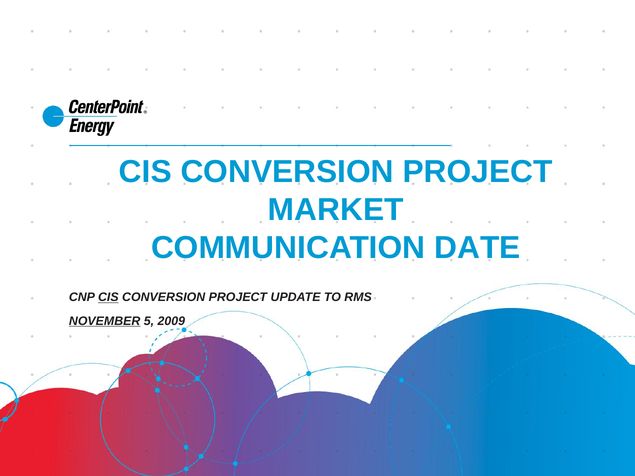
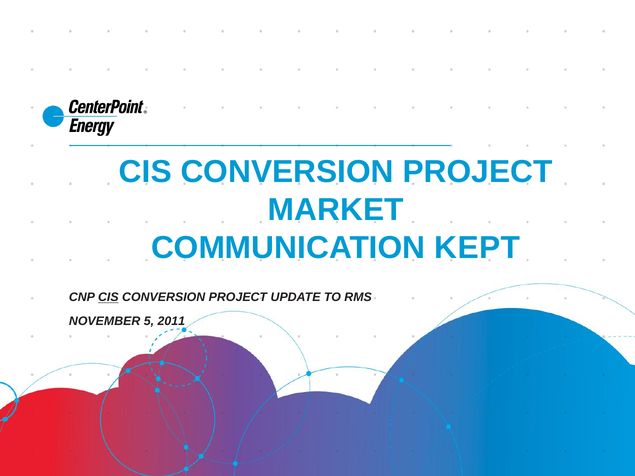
DATE: DATE -> KEPT (477, 248)
NOVEMBER underline: present -> none (105, 321)
2009: 2009 -> 2011 (171, 321)
